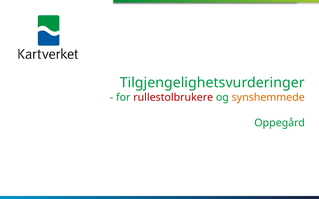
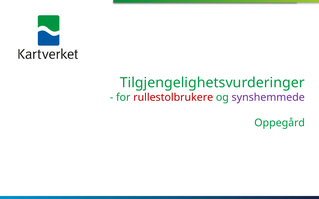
synshemmede colour: orange -> purple (268, 97)
